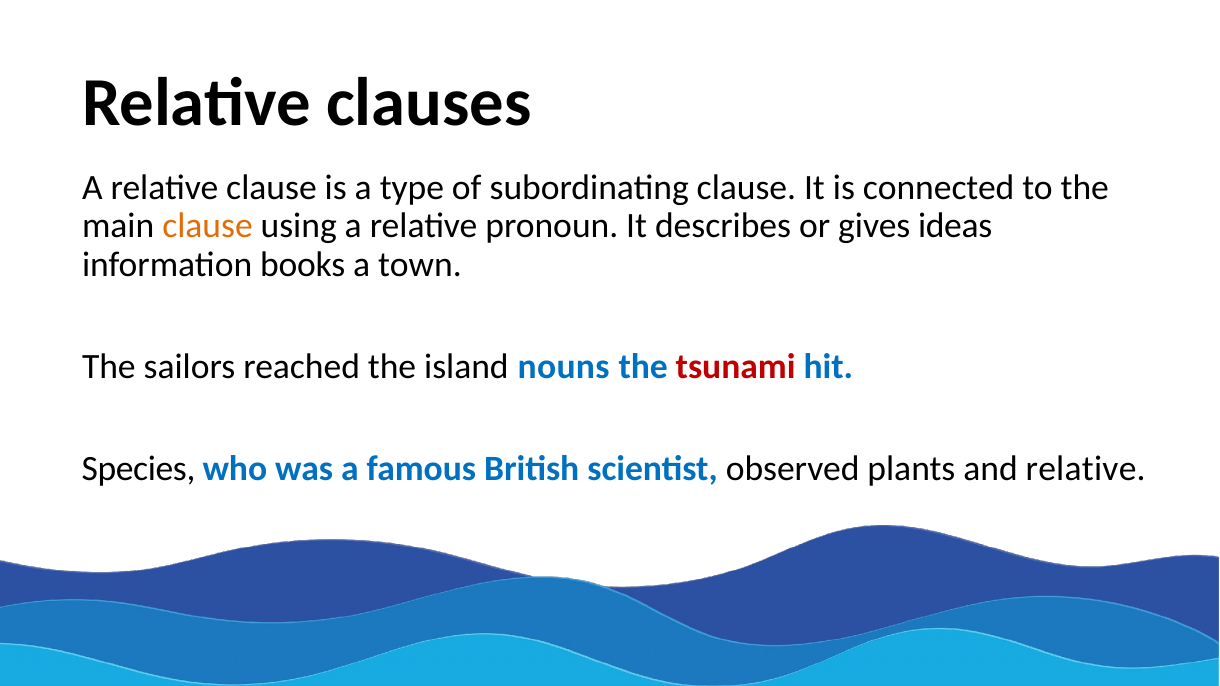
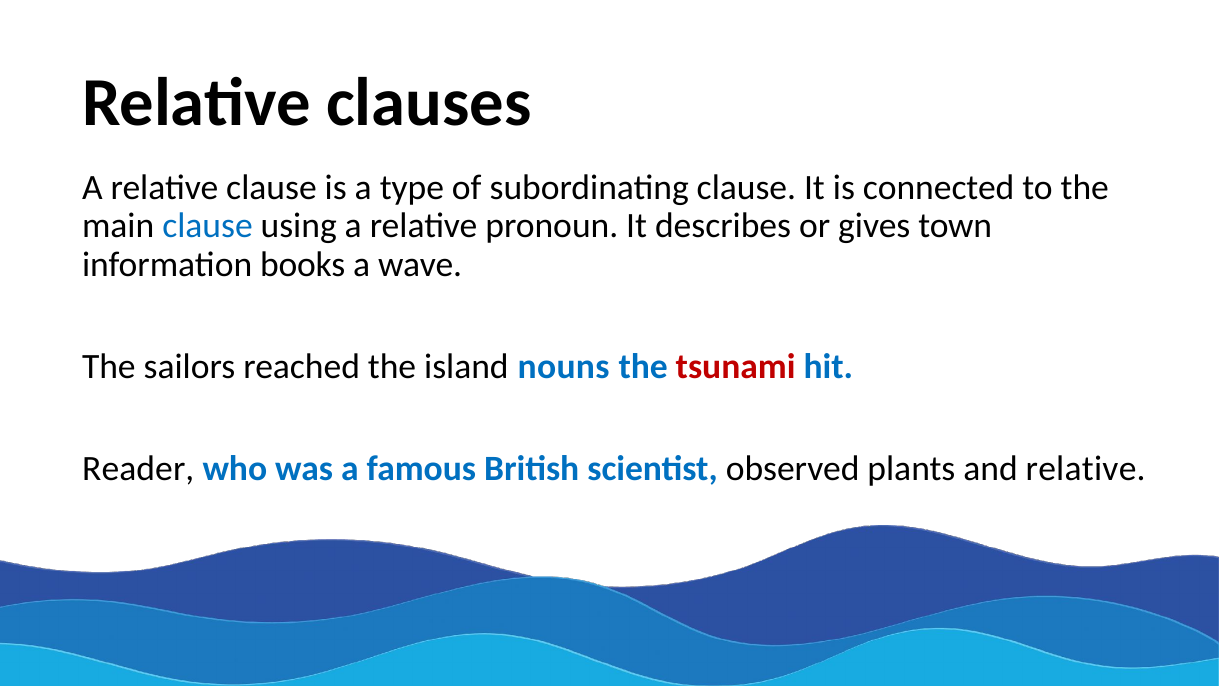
clause colour: orange -> blue (208, 226)
ideas: ideas -> town (955, 226)
town: town -> wave (420, 264)
Species: Species -> Reader (138, 469)
